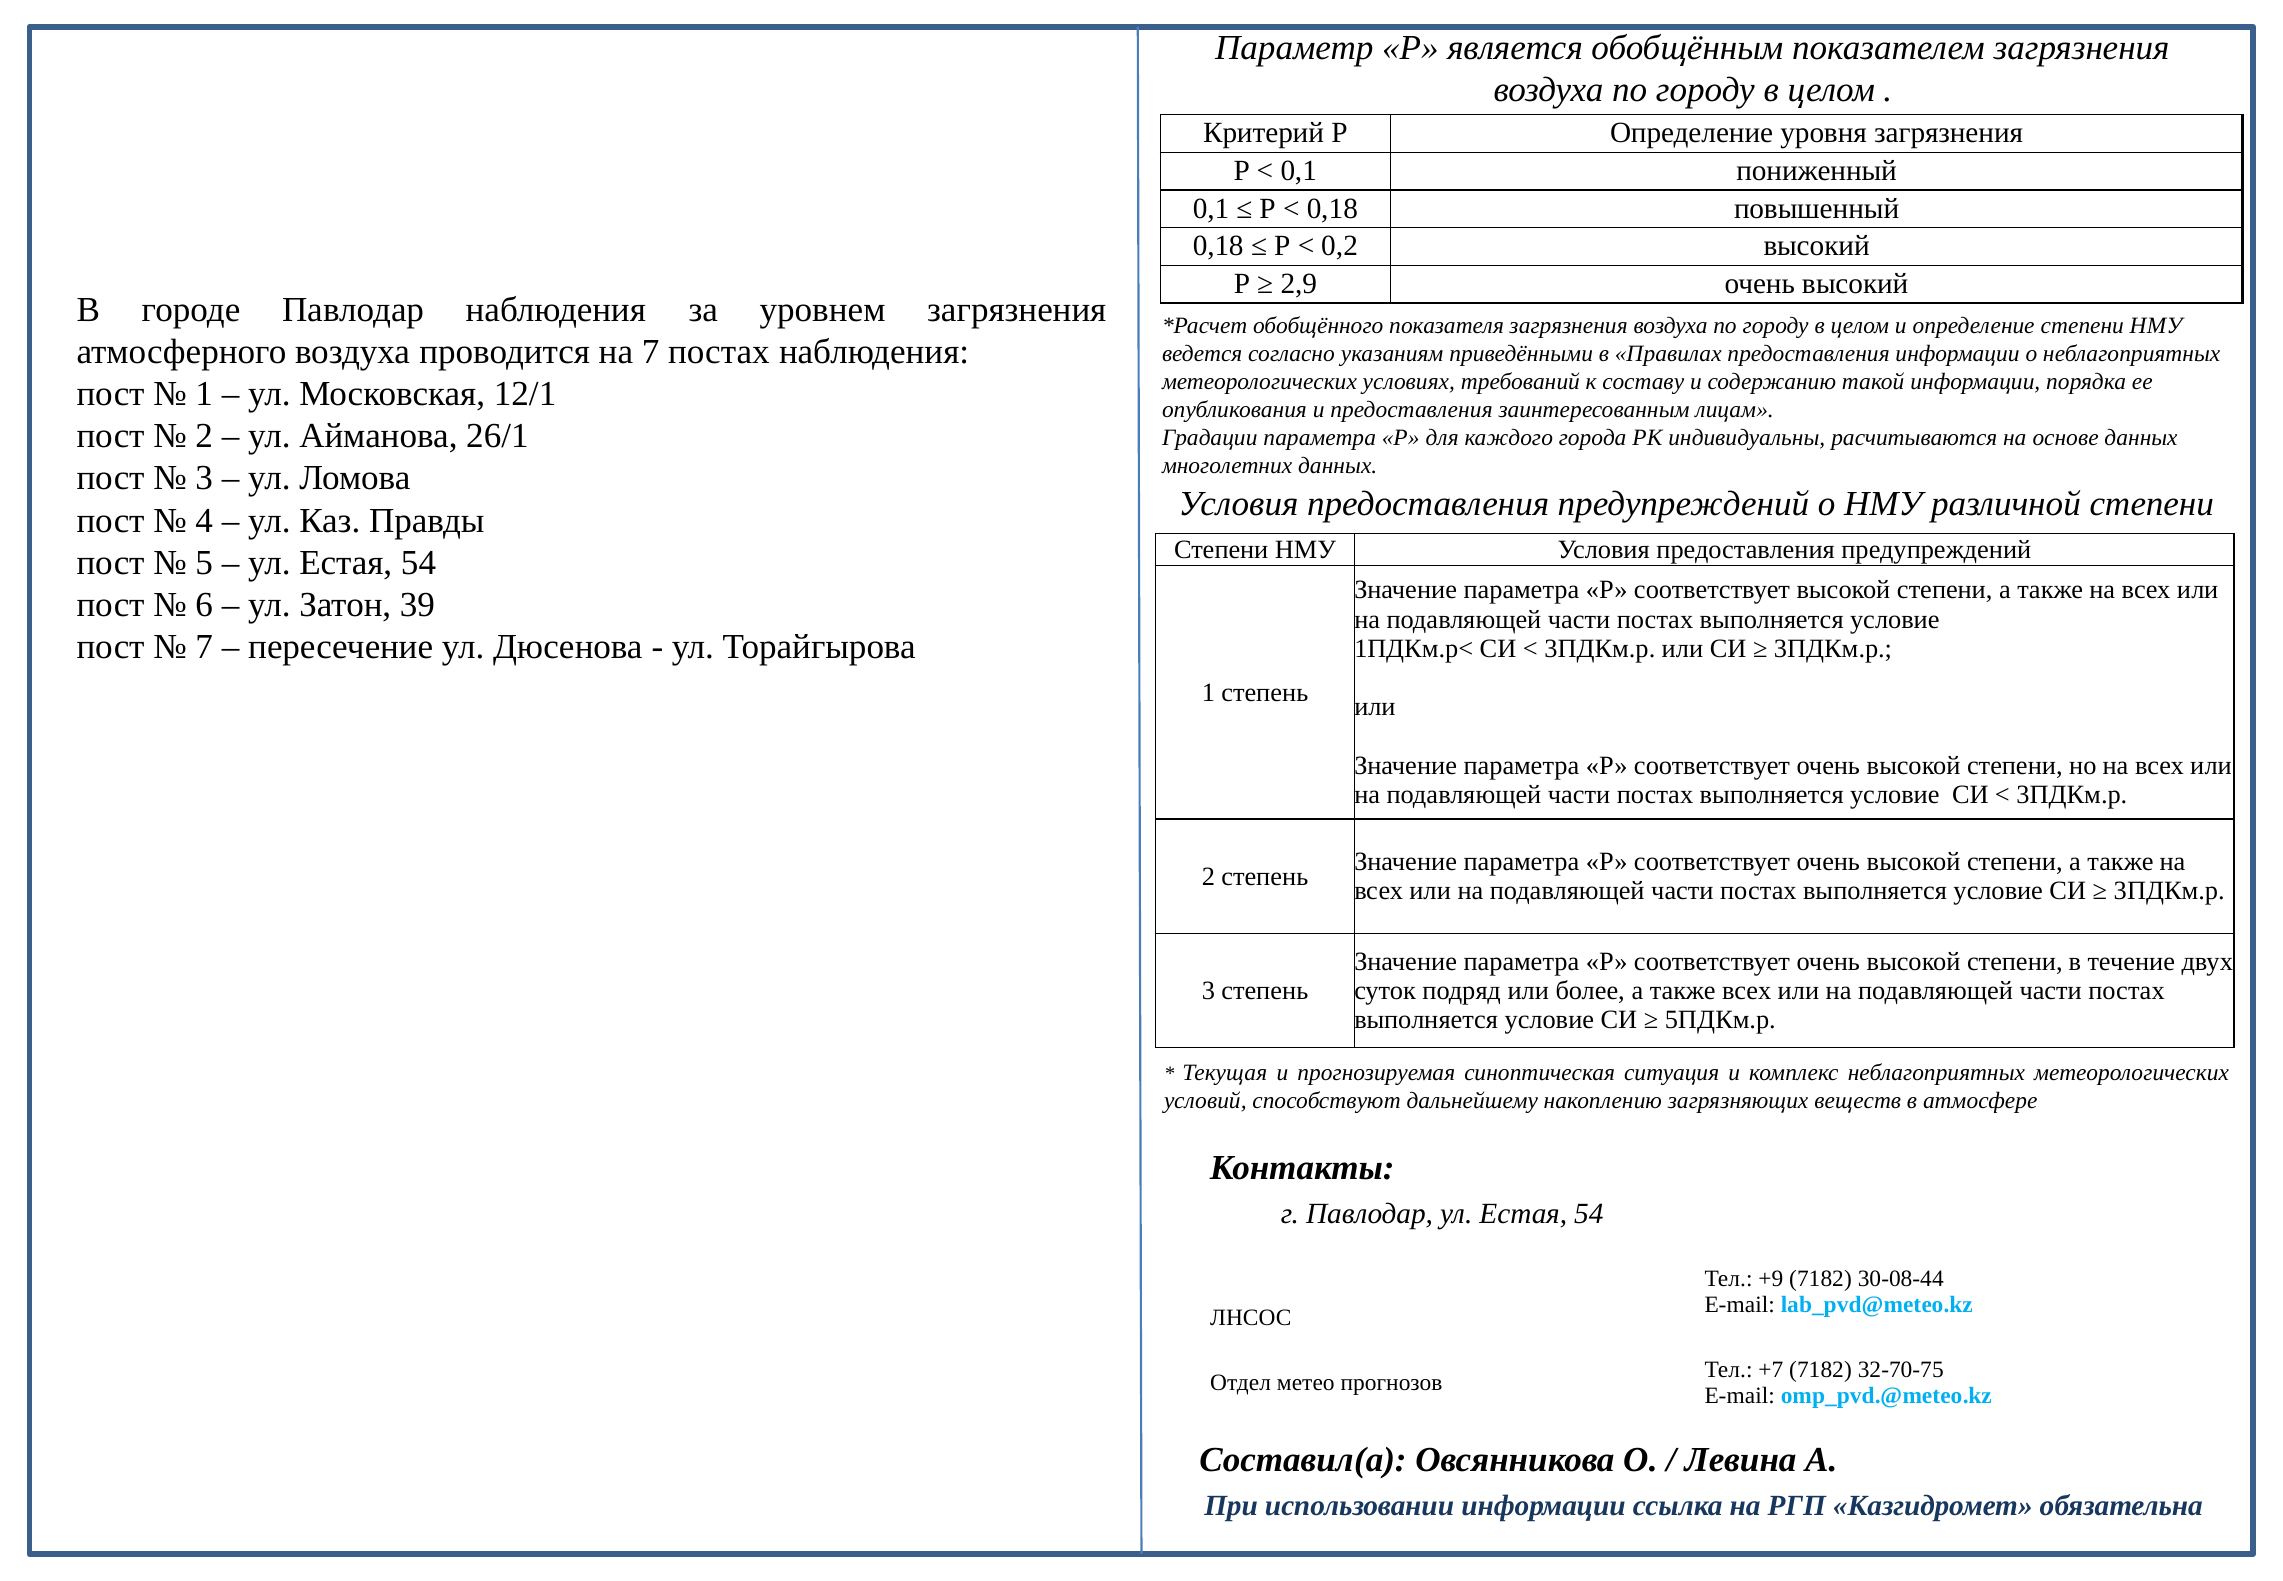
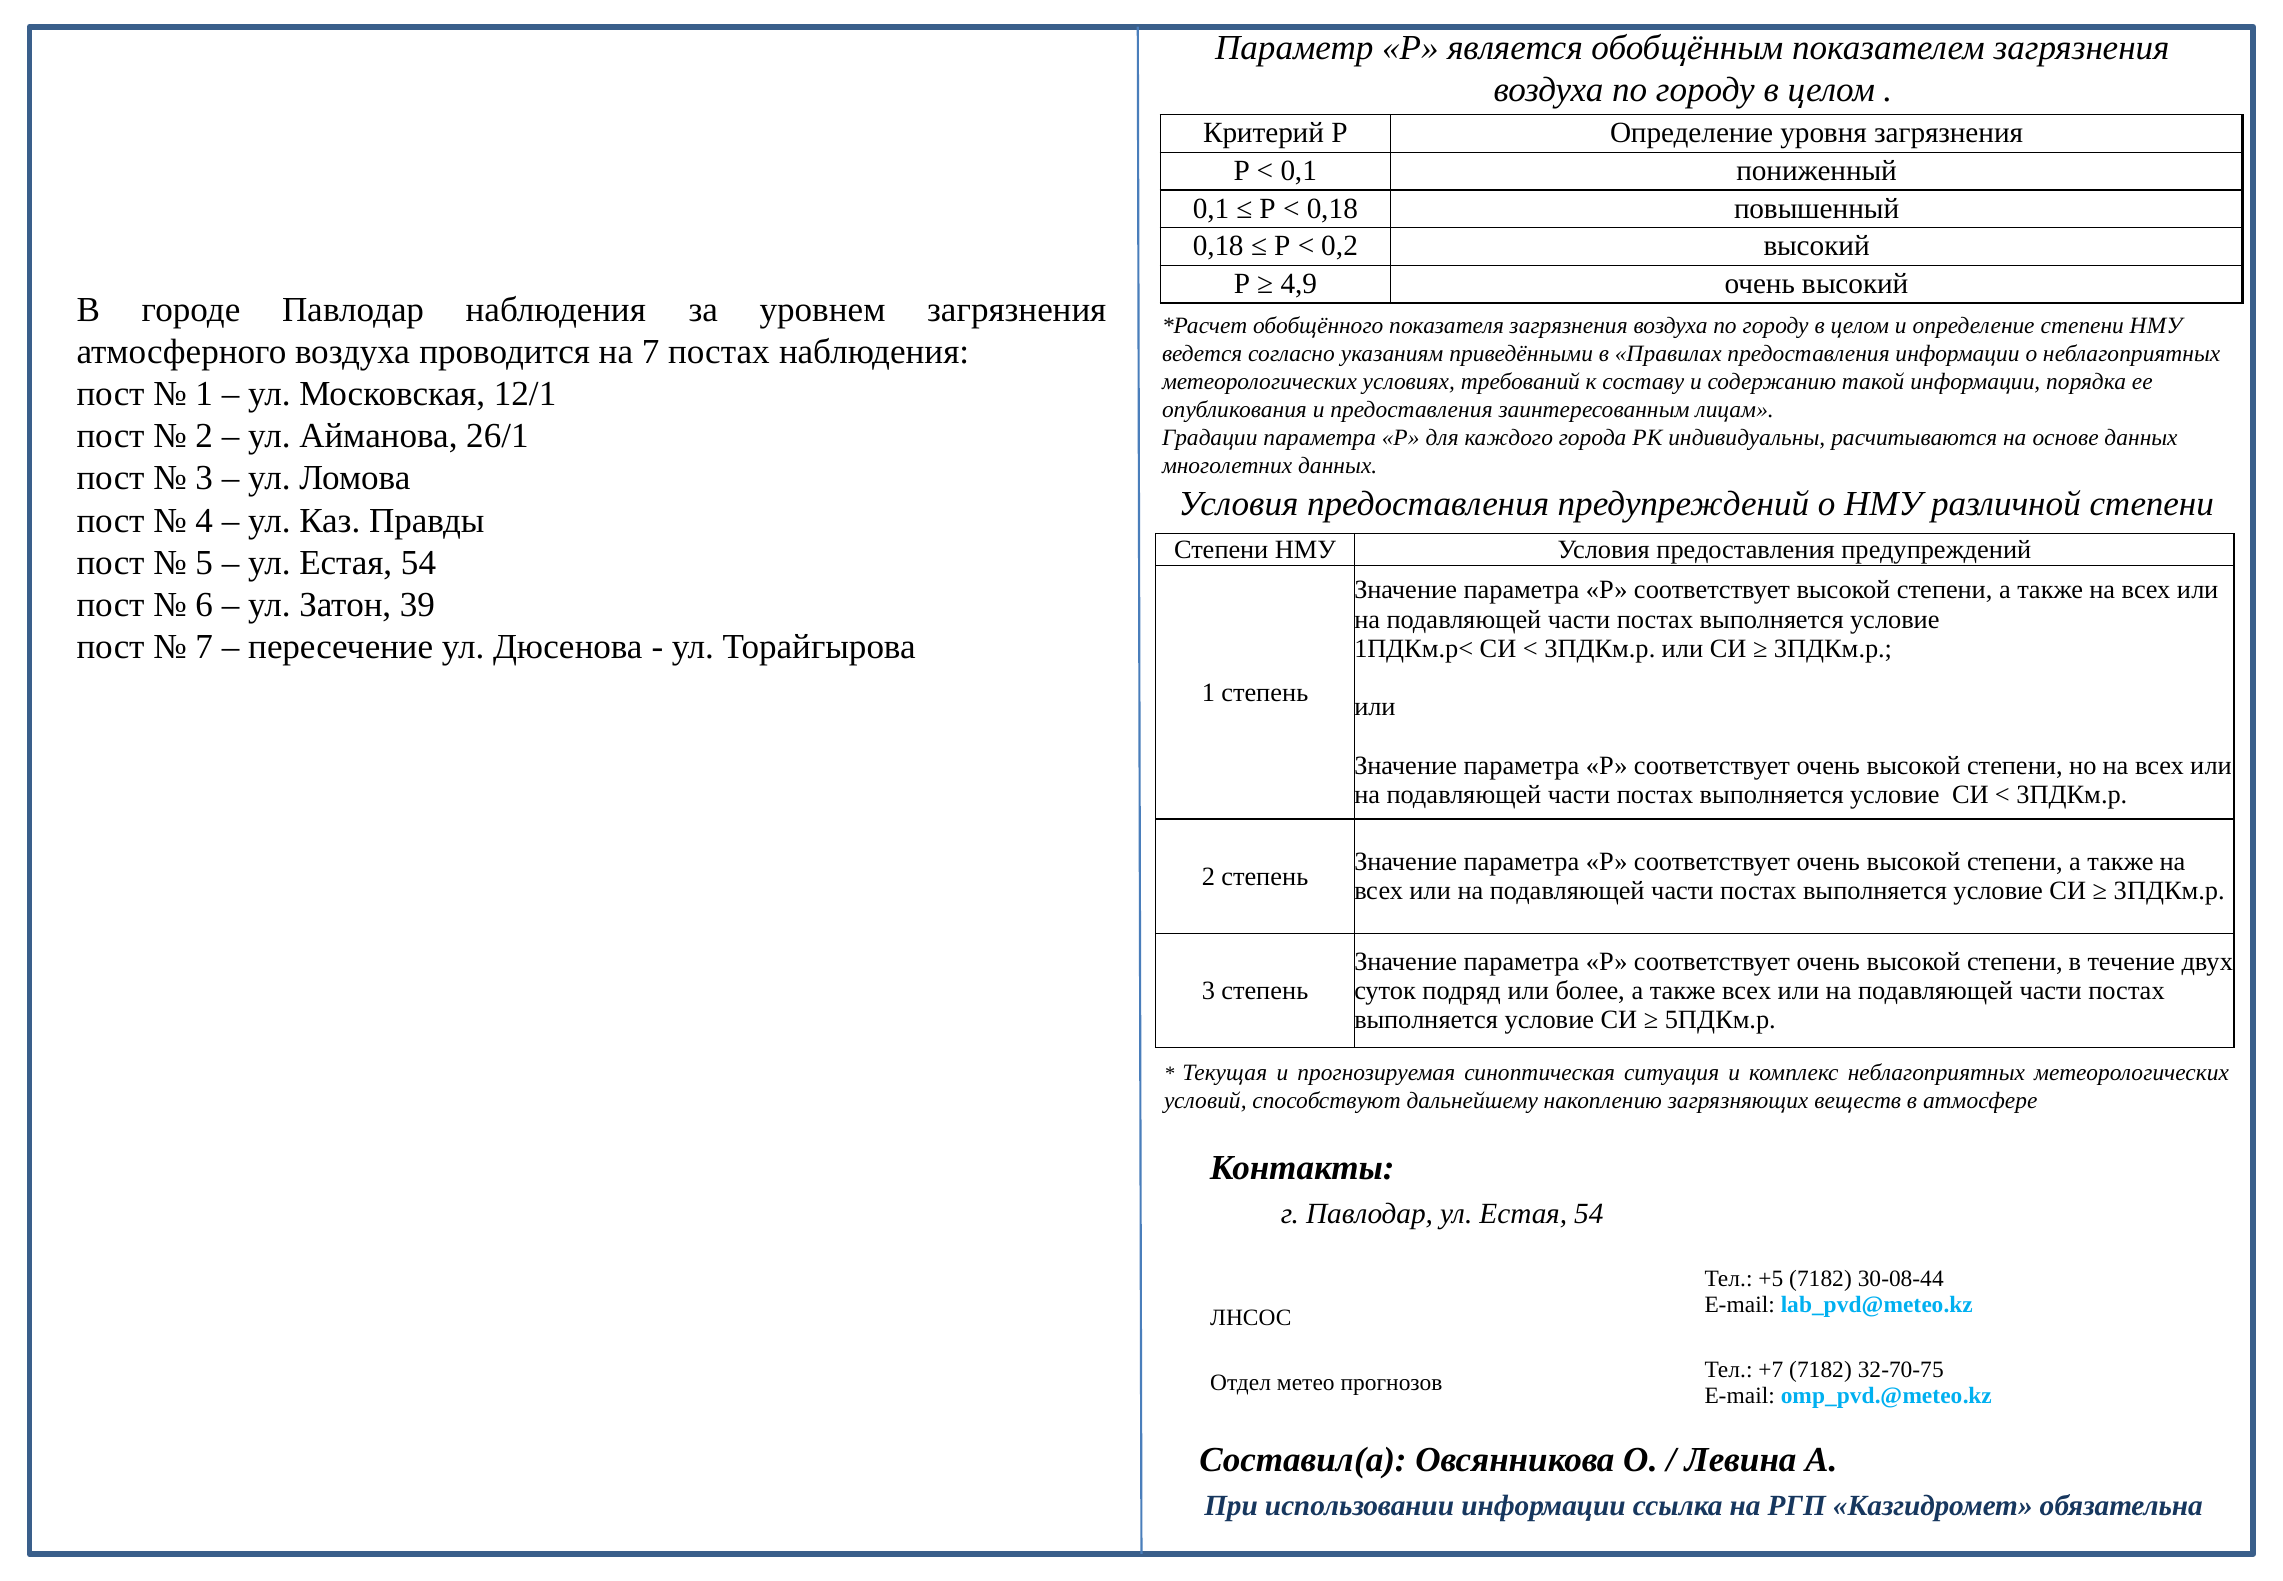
2,9: 2,9 -> 4,9 (1299, 284)
+9: +9 -> +5 (1771, 1278)
